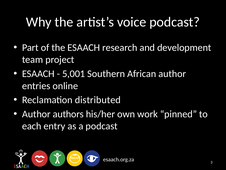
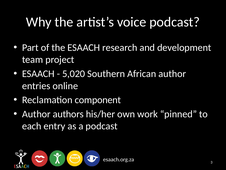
5,001: 5,001 -> 5,020 (74, 74)
distributed: distributed -> component (98, 100)
